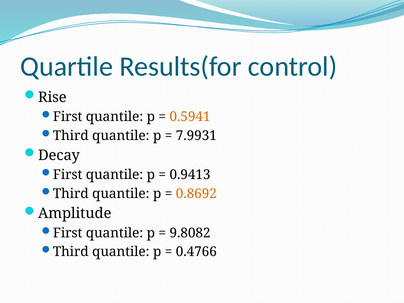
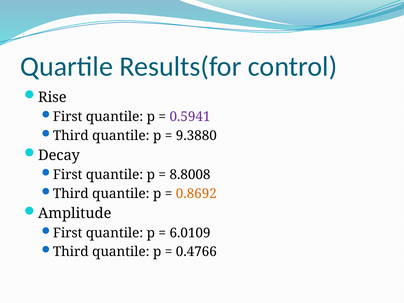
0.5941 colour: orange -> purple (190, 117)
7.9931: 7.9931 -> 9.3880 (196, 136)
0.9413: 0.9413 -> 8.8008 (190, 175)
9.8082: 9.8082 -> 6.0109 (190, 233)
